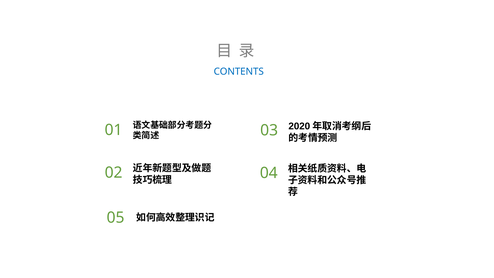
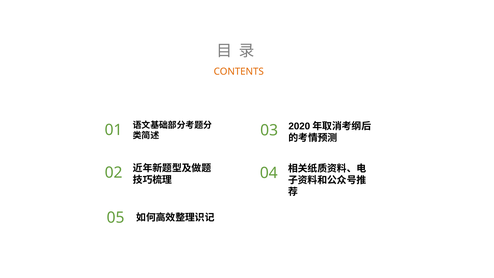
CONTENTS colour: blue -> orange (239, 71)
